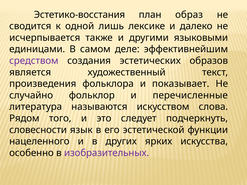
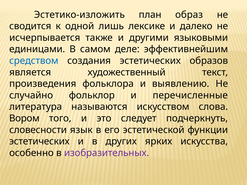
Эстетико-восстания: Эстетико-восстания -> Эстетико-изложить (79, 15)
средством colour: purple -> blue (34, 61)
показывает: показывает -> выявлению (181, 84)
Рядом: Рядом -> Вором (24, 118)
нацеленного: нацеленного -> эстетических (39, 142)
